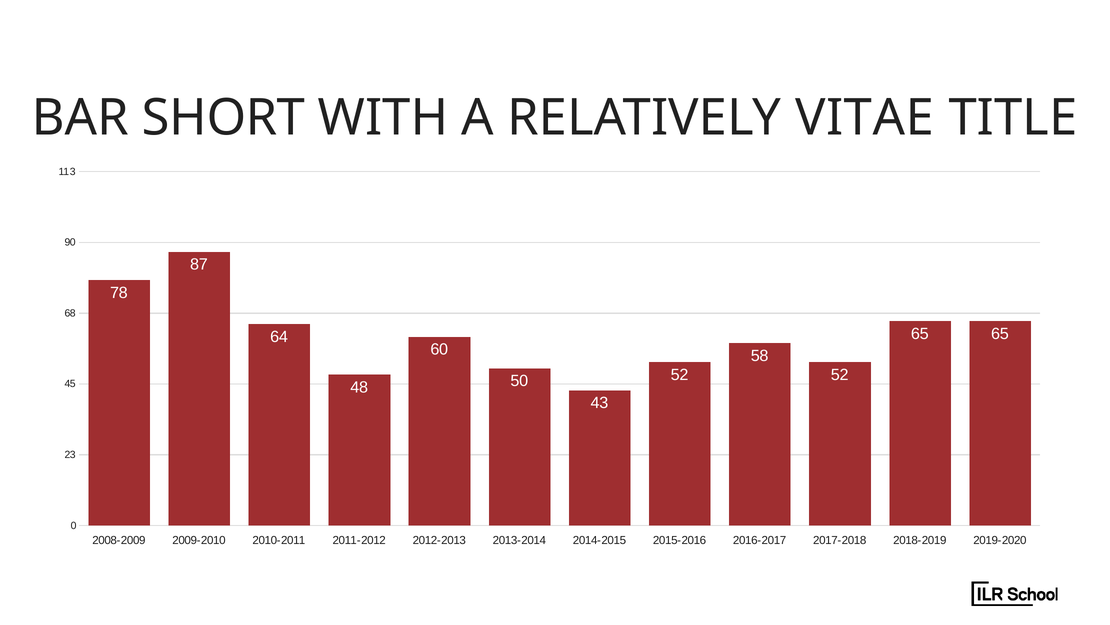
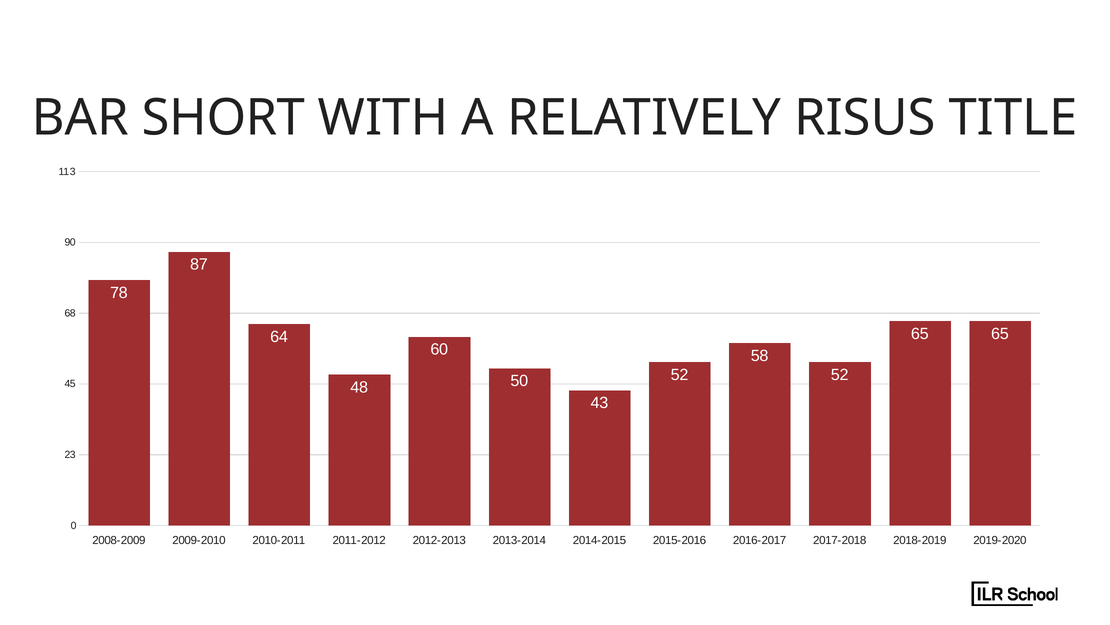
VITAE: VITAE -> RISUS (865, 118)
